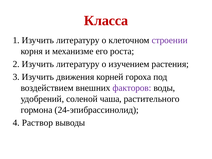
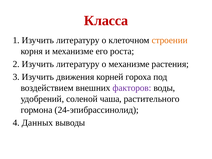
строении colour: purple -> orange (170, 40)
о изучением: изучением -> механизме (129, 64)
Раствор: Раствор -> Данных (37, 123)
